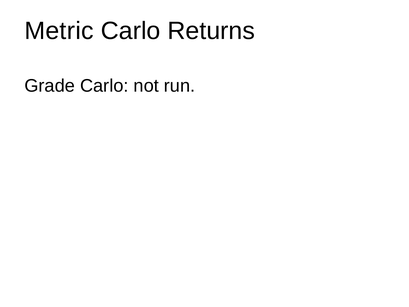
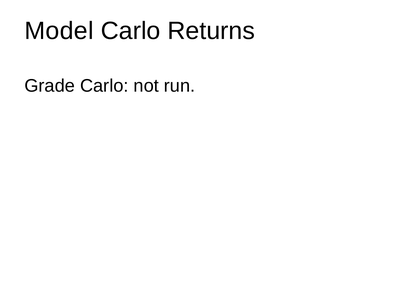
Metric: Metric -> Model (59, 31)
